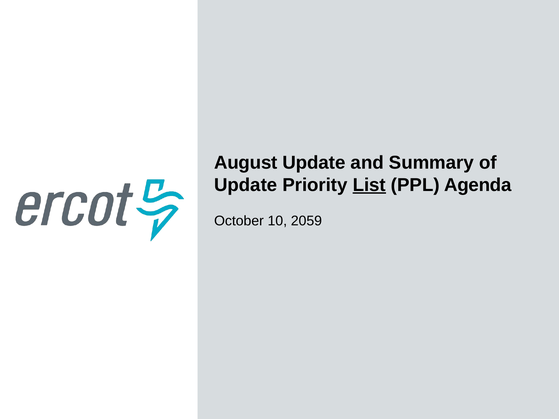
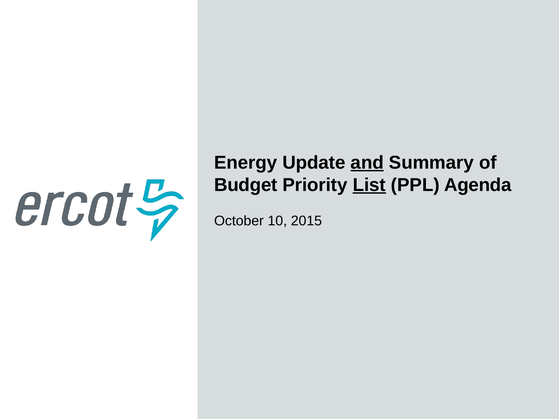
August: August -> Energy (246, 163)
and underline: none -> present (367, 163)
Update: Update -> Budget (246, 185)
2059: 2059 -> 2015 (306, 221)
